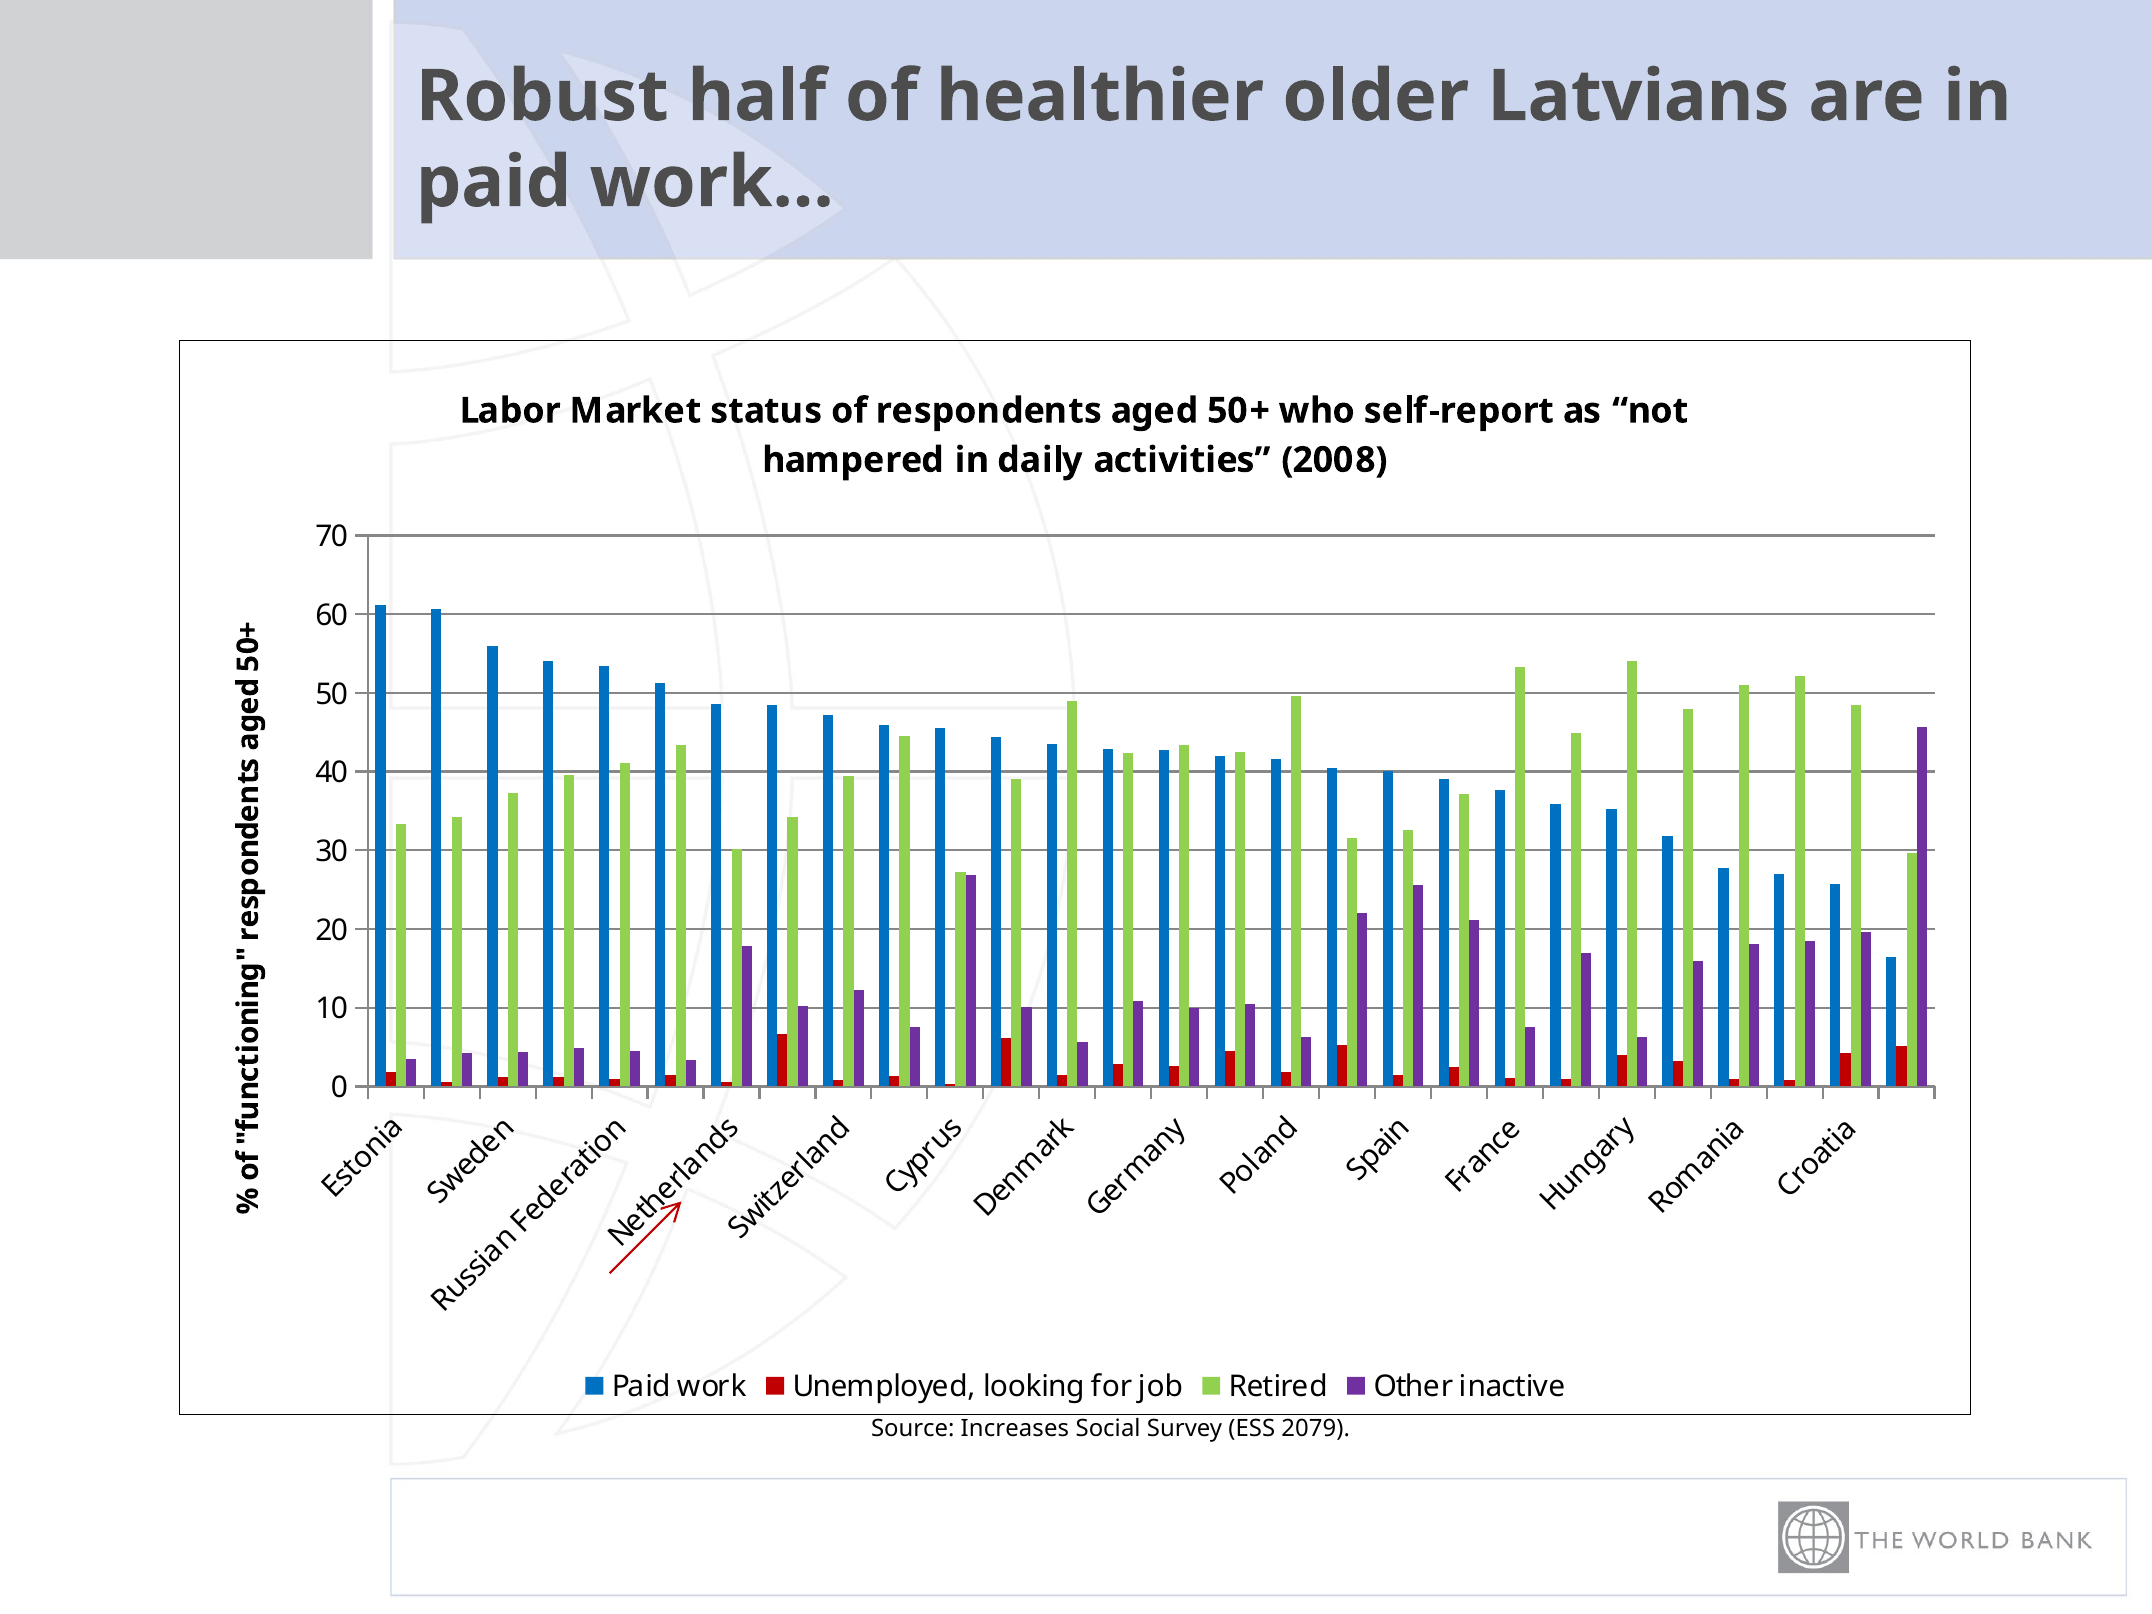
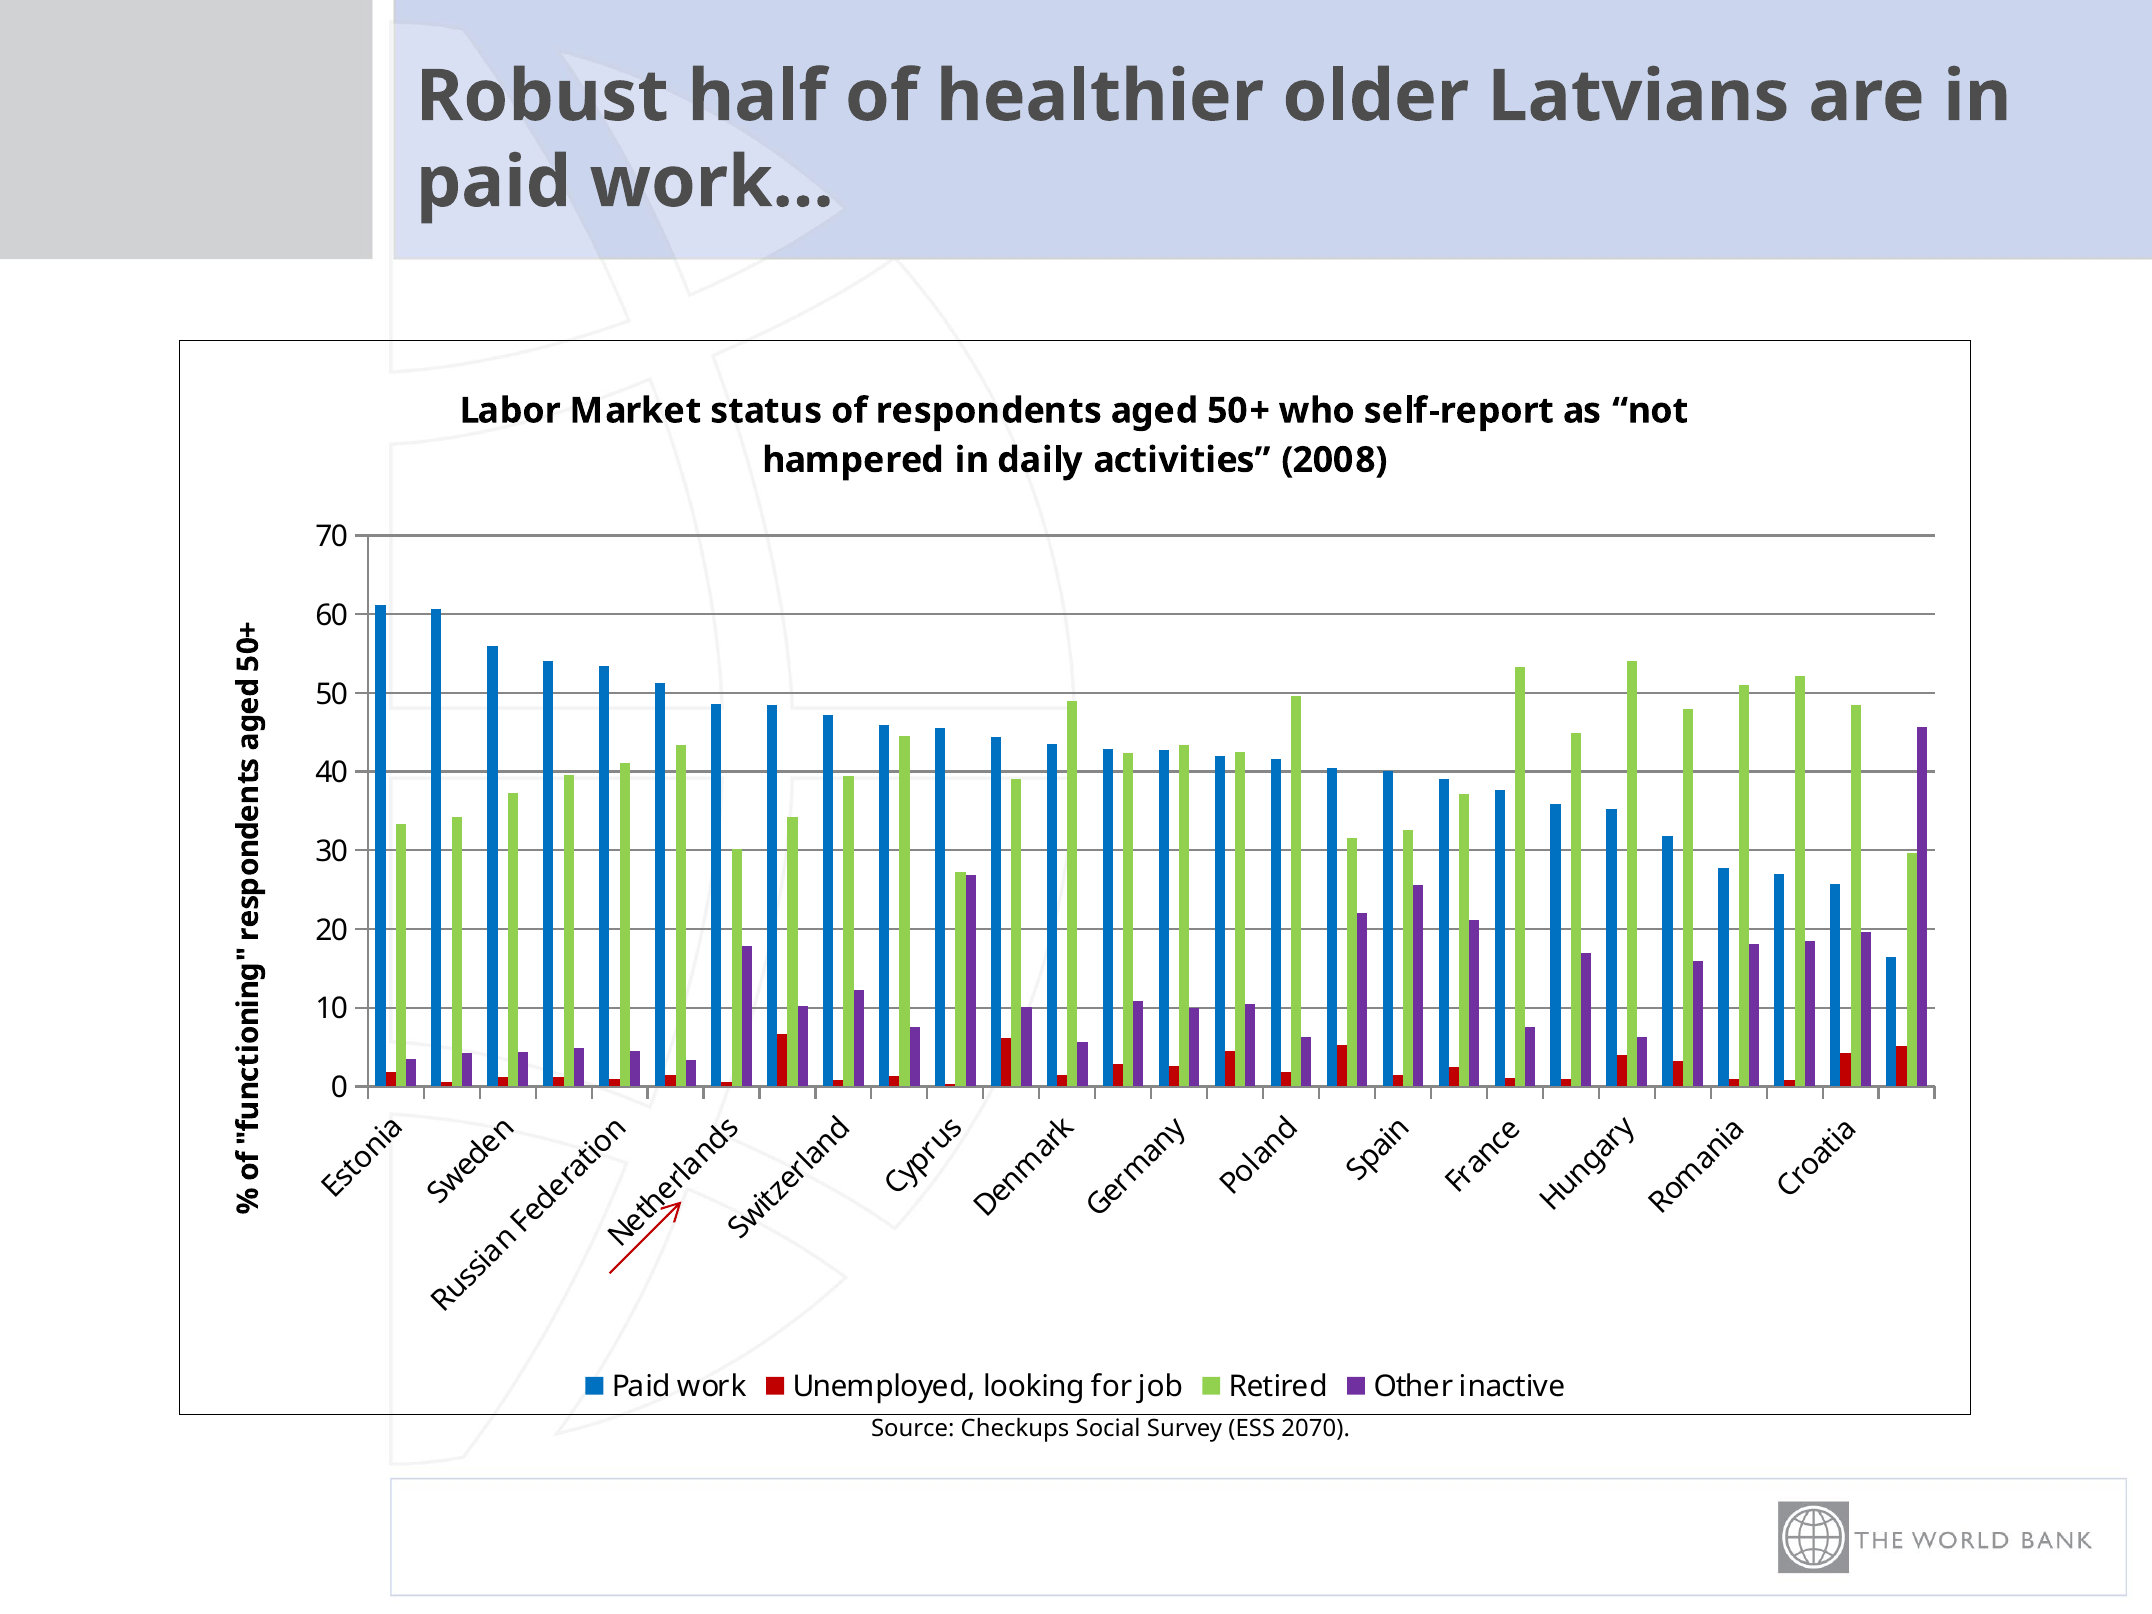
Increases: Increases -> Checkups (1015, 1428)
2079: 2079 -> 2070 (1316, 1428)
